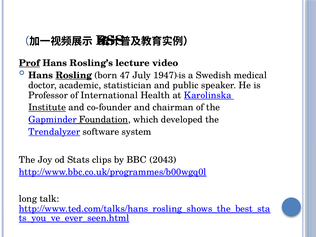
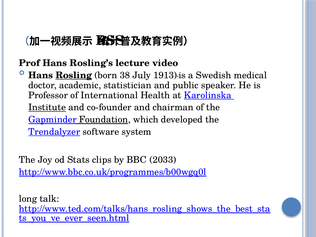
Prof underline: present -> none (29, 63)
47: 47 -> 38 (125, 75)
1947: 1947 -> 1913 (165, 75)
2043: 2043 -> 2033 (163, 160)
